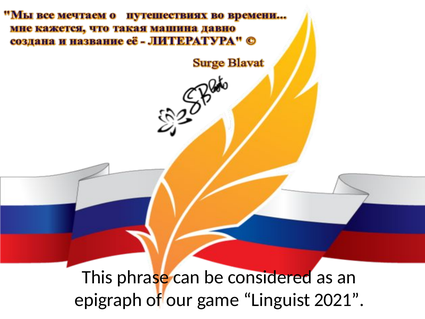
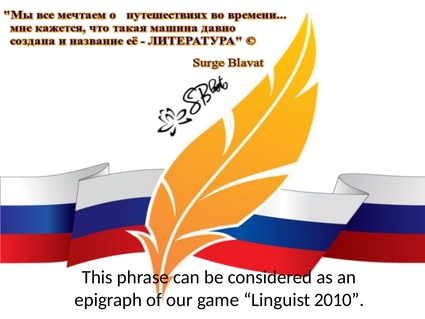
2021: 2021 -> 2010 (339, 300)
